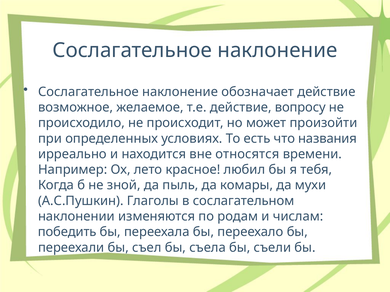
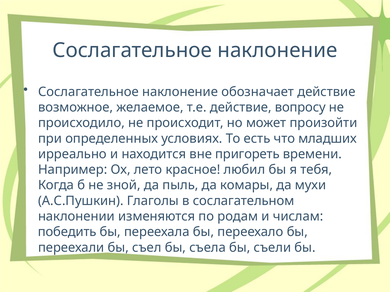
названия: названия -> младших (328, 139)
относятся: относятся -> пригореть (247, 154)
